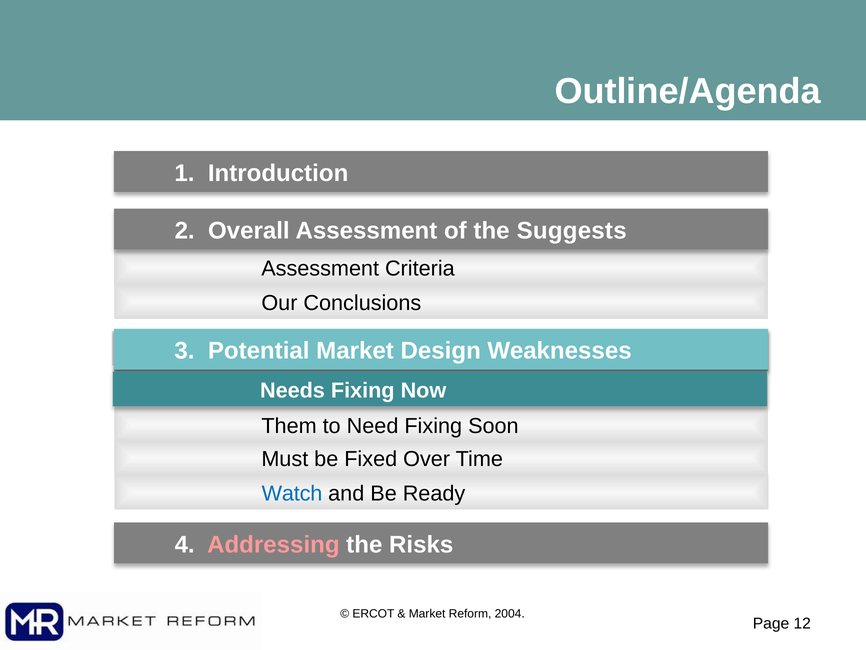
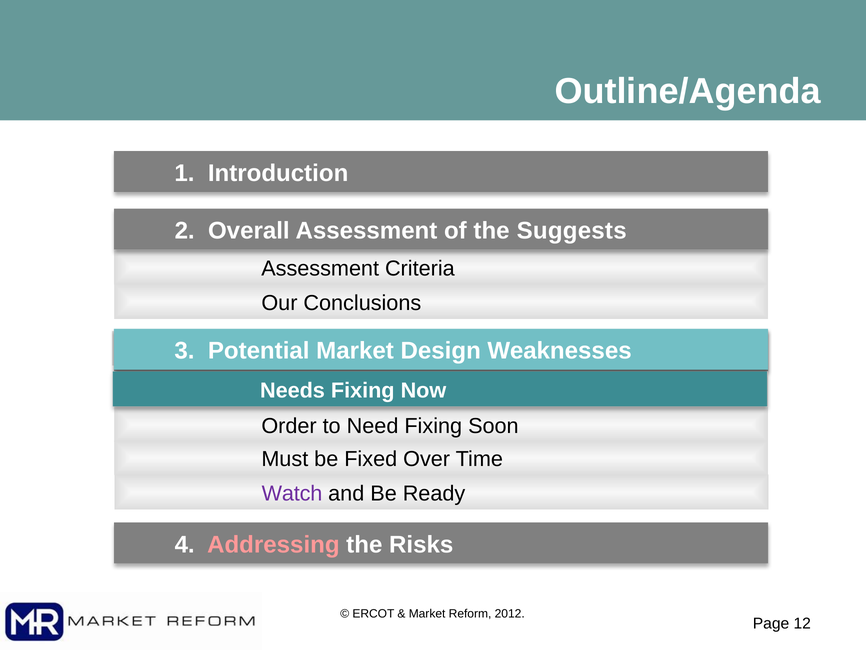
Them: Them -> Order (289, 426)
Watch colour: blue -> purple (292, 493)
2004: 2004 -> 2012 (510, 613)
